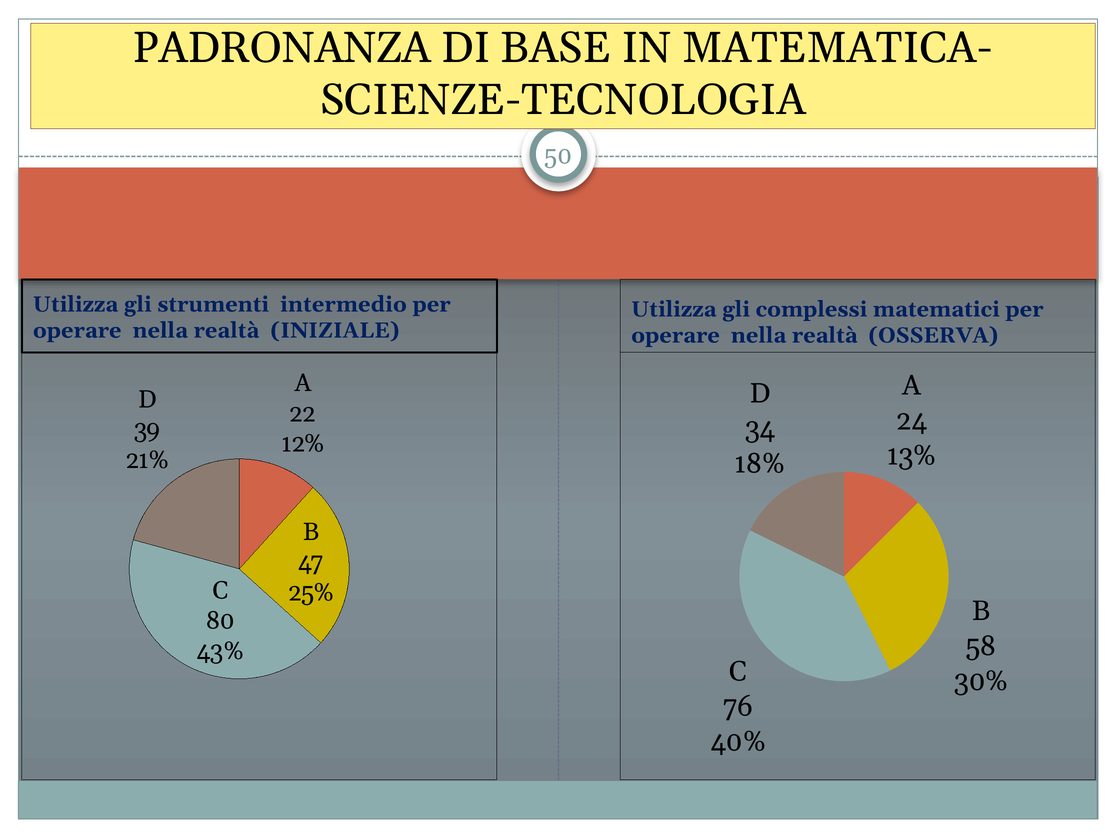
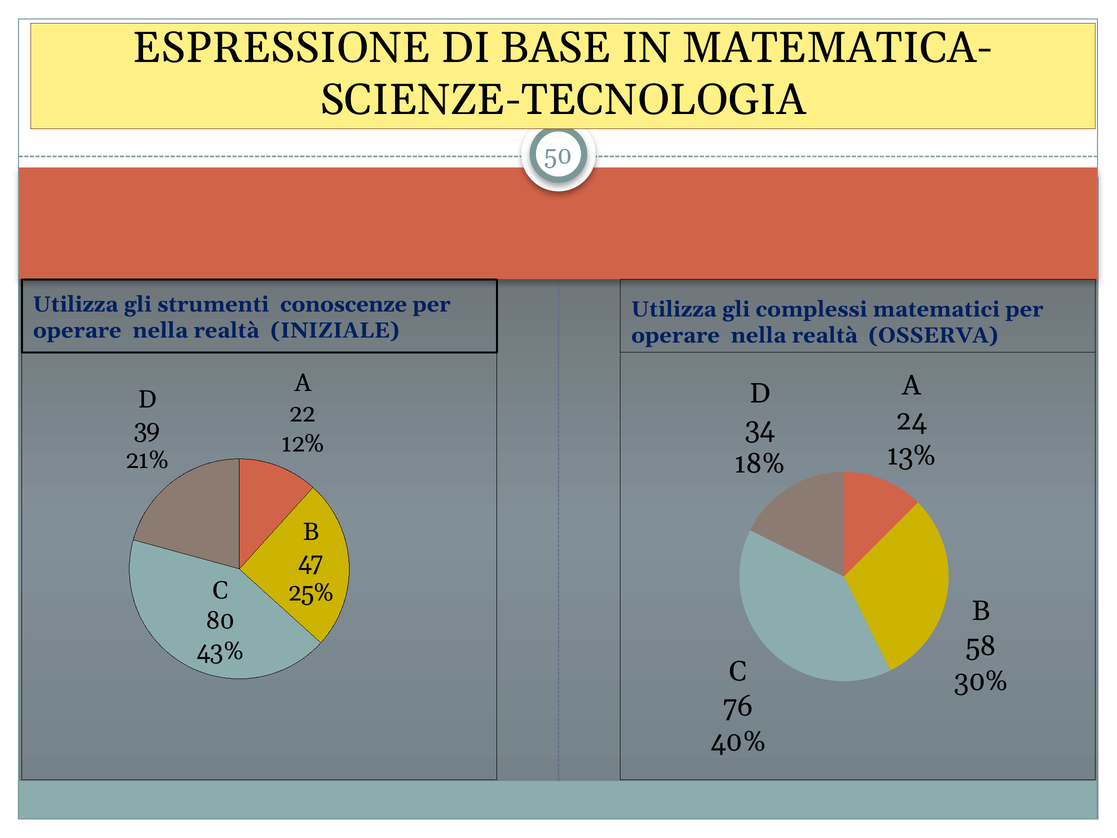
PADRONANZA: PADRONANZA -> ESPRESSIONE (282, 48)
intermedio: intermedio -> conoscenze (344, 304)
